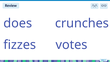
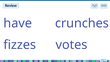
does: does -> have (18, 23)
